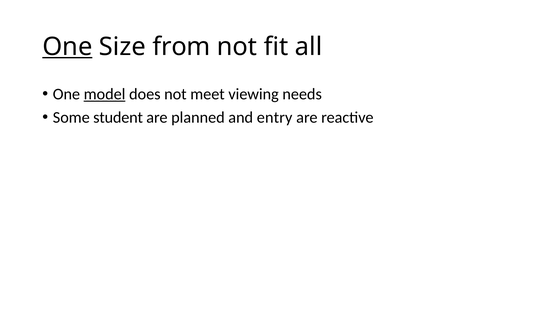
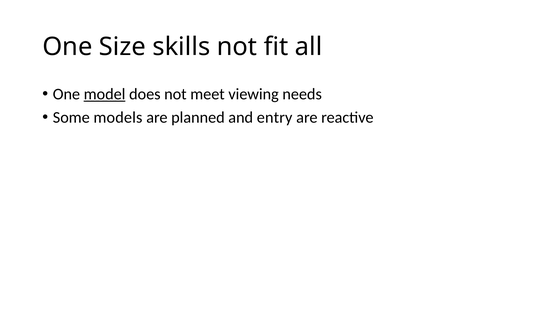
One underline: present -> none (67, 47)
from: from -> skills (181, 47)
student: student -> models (118, 117)
